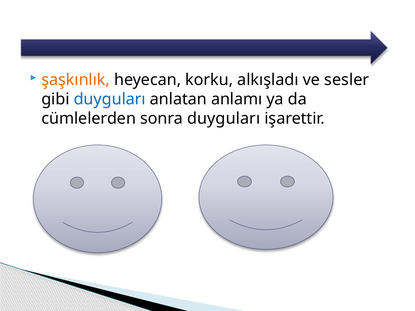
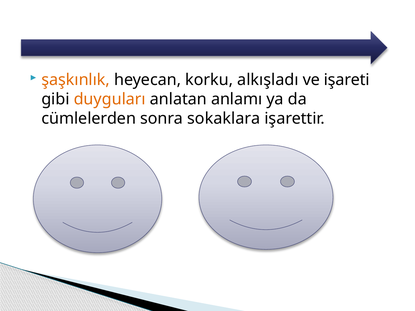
sesler: sesler -> işareti (347, 80)
duyguları colour: blue -> orange (110, 99)
sonra duyguları: duyguları -> sokaklara (224, 119)
